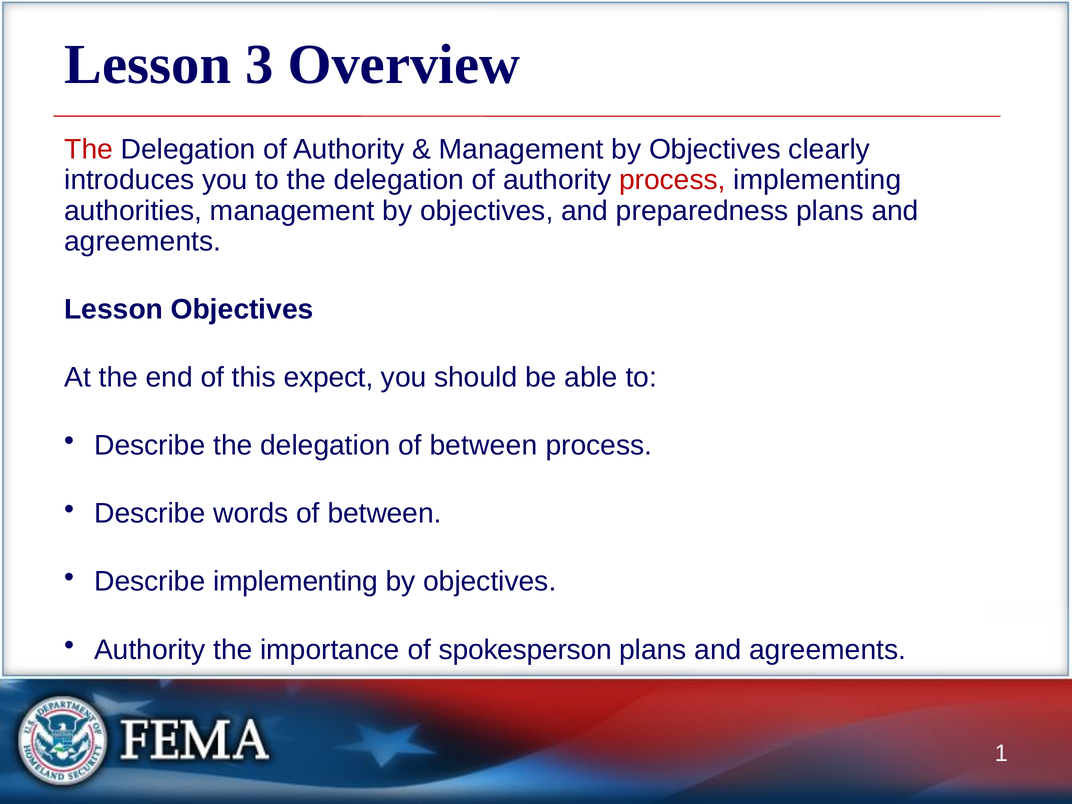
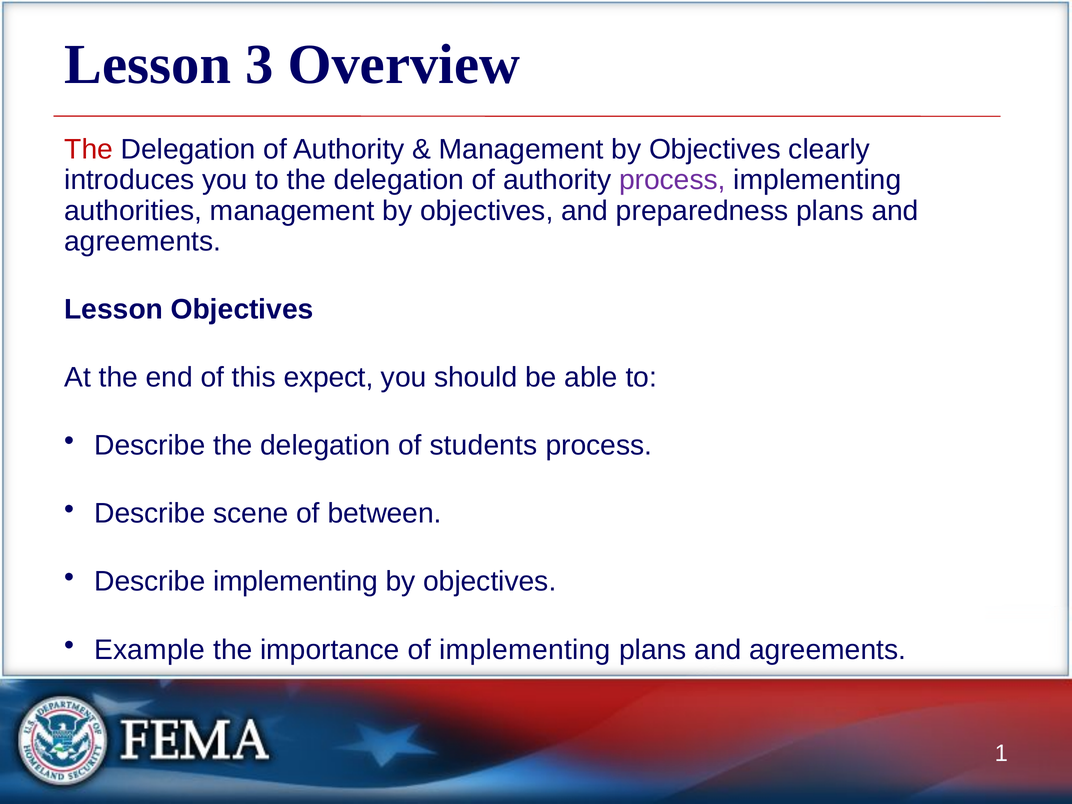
process colour: red -> purple (672, 180)
delegation of between: between -> students (484, 445)
words: words -> scene (251, 514)
Authority: Authority -> Example (150, 650)
of spokesperson: spokesperson -> implementing (525, 650)
